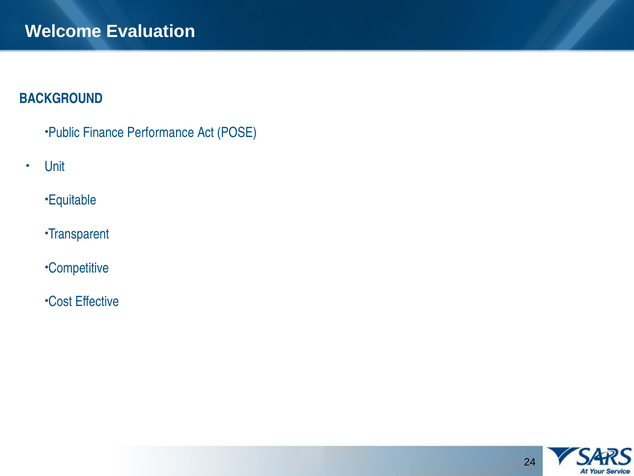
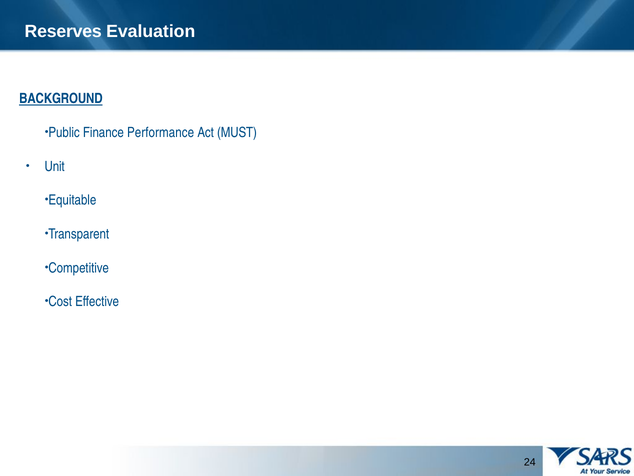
Welcome: Welcome -> Reserves (63, 31)
BACKGROUND underline: none -> present (61, 99)
POSE: POSE -> MUST (237, 132)
